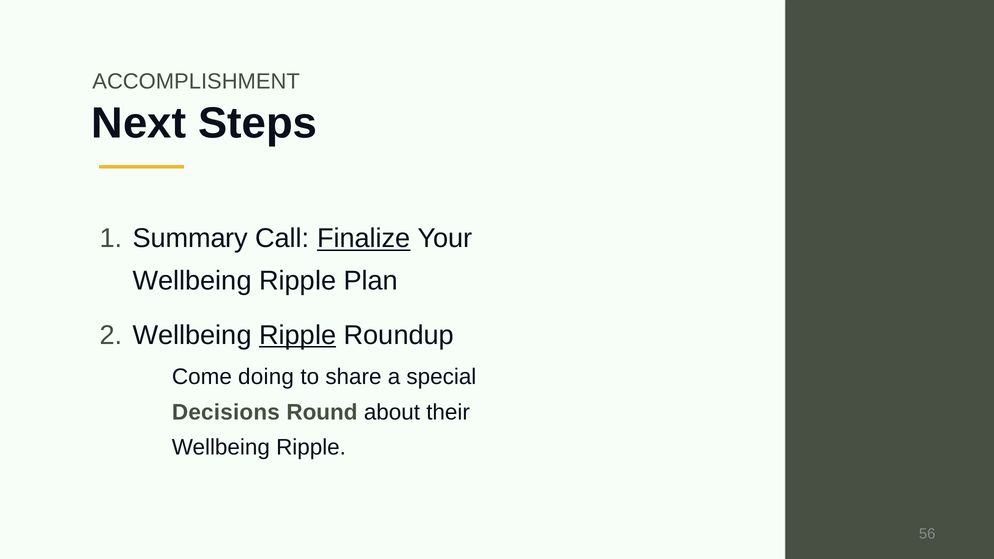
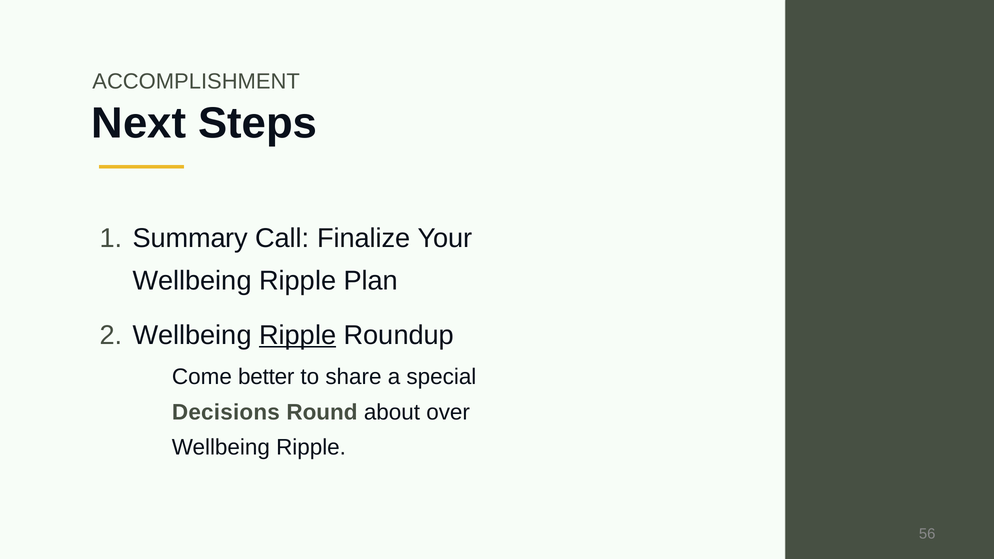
Finalize underline: present -> none (364, 239)
doing: doing -> better (266, 377)
their: their -> over (448, 412)
